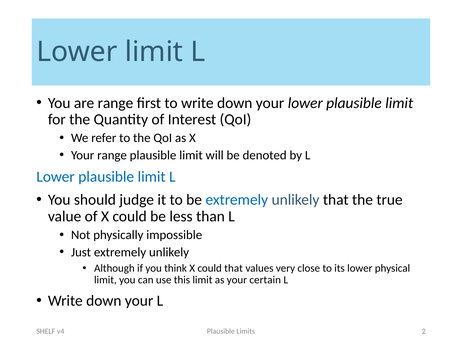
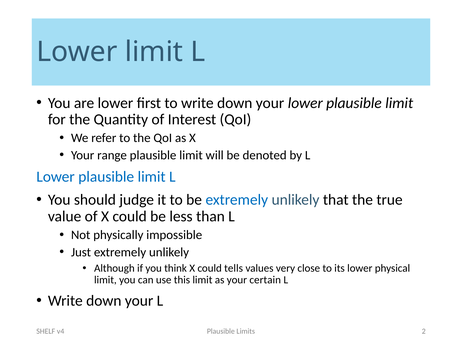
are range: range -> lower (115, 103)
could that: that -> tells (234, 268)
